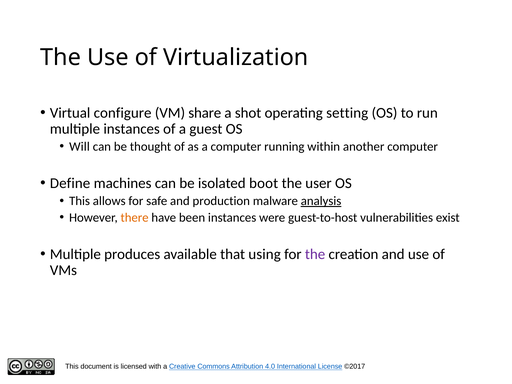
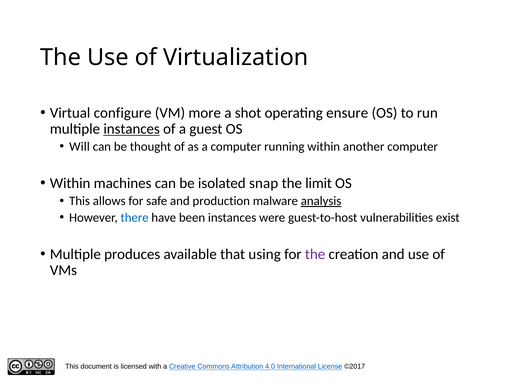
share: share -> more (205, 113)
setting: setting -> ensure (347, 113)
instances underline: none -> present (132, 129)
Define: Define -> Within (70, 183)
boot: boot -> snap (264, 183)
user: user -> limit (319, 183)
there colour: orange -> blue (135, 217)
